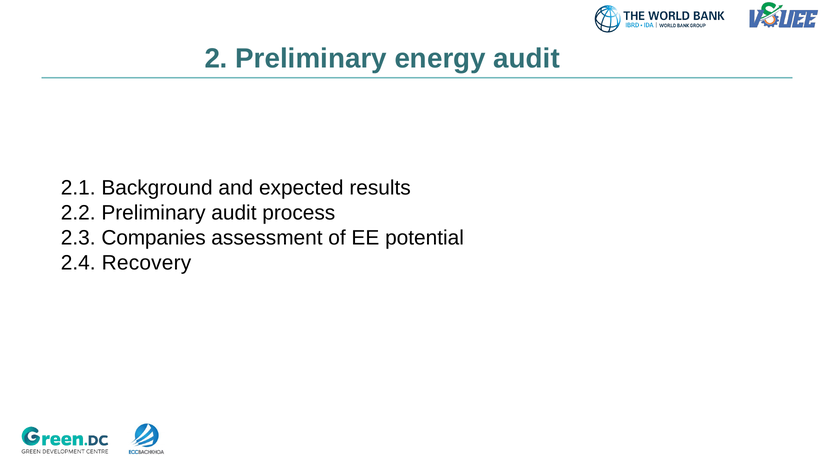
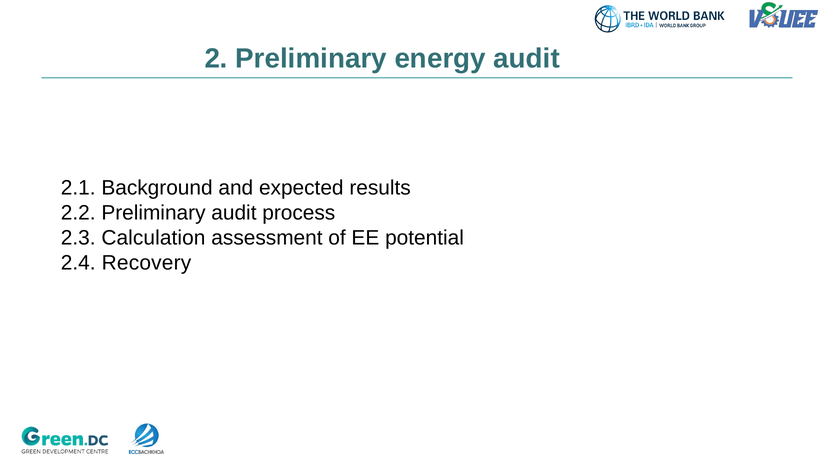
Companies: Companies -> Calculation (153, 238)
